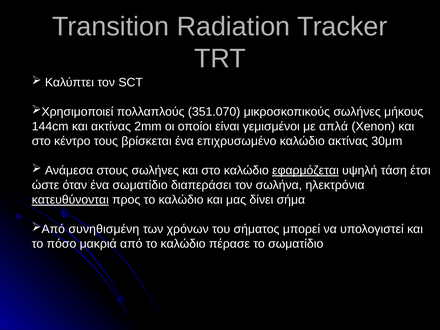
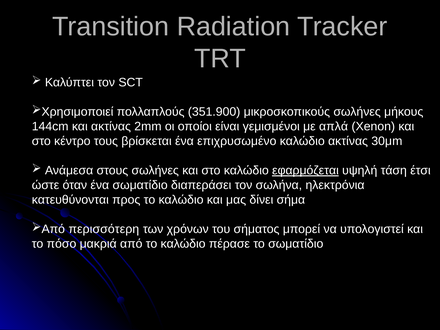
351.070: 351.070 -> 351.900 (214, 112)
κατευθύνονται underline: present -> none (70, 200)
συνηθισμένη: συνηθισμένη -> περισσότερη (104, 229)
